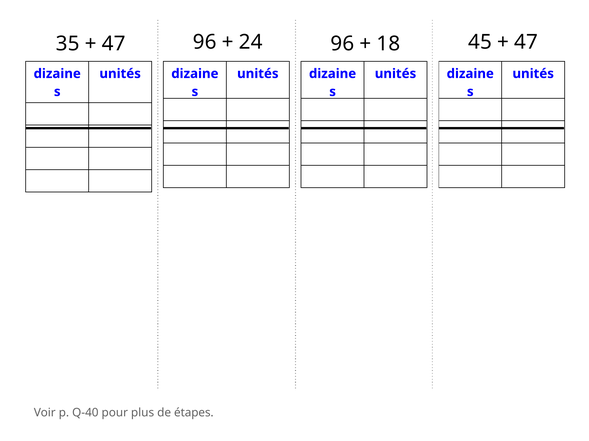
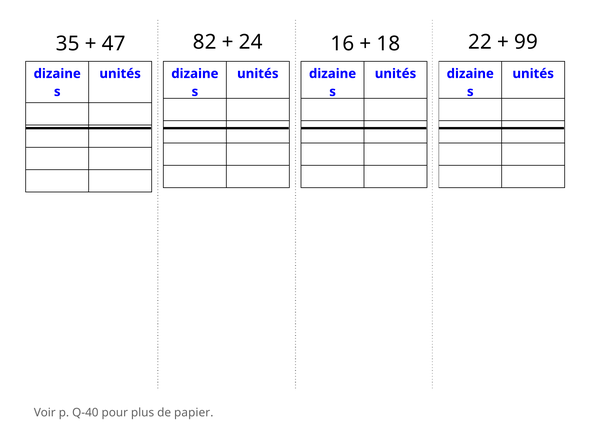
47 96: 96 -> 82 (205, 42)
24 96: 96 -> 16 (342, 44)
45: 45 -> 22 (480, 42)
47: 47 -> 99 (526, 42)
étapes: étapes -> papier (194, 413)
